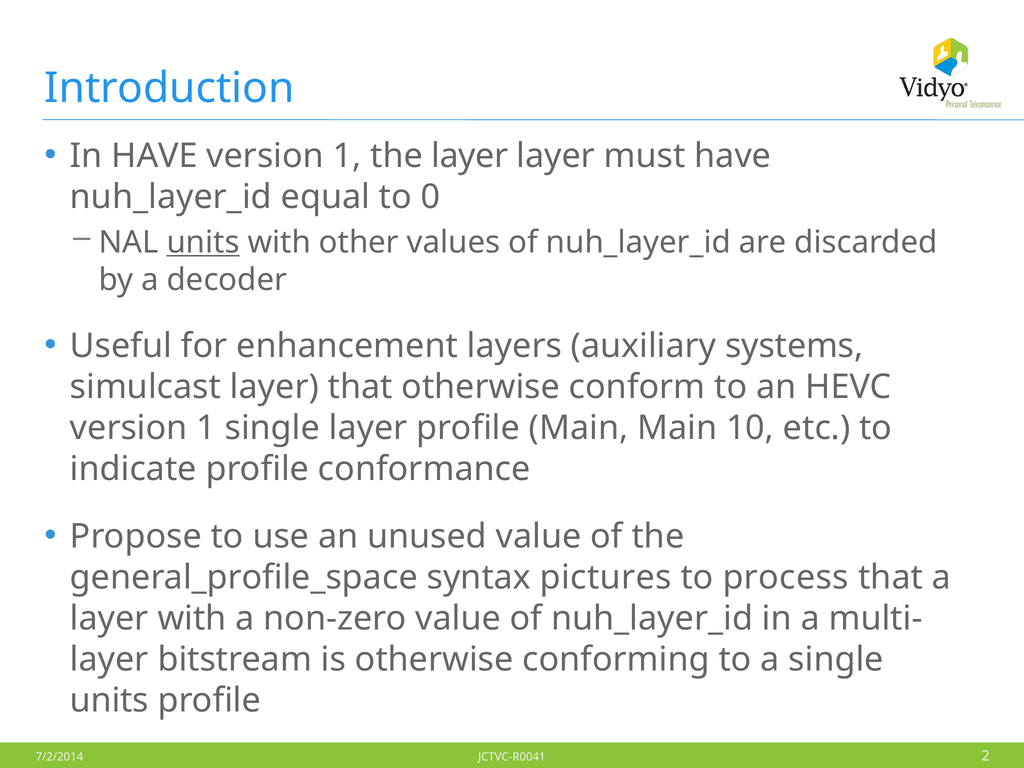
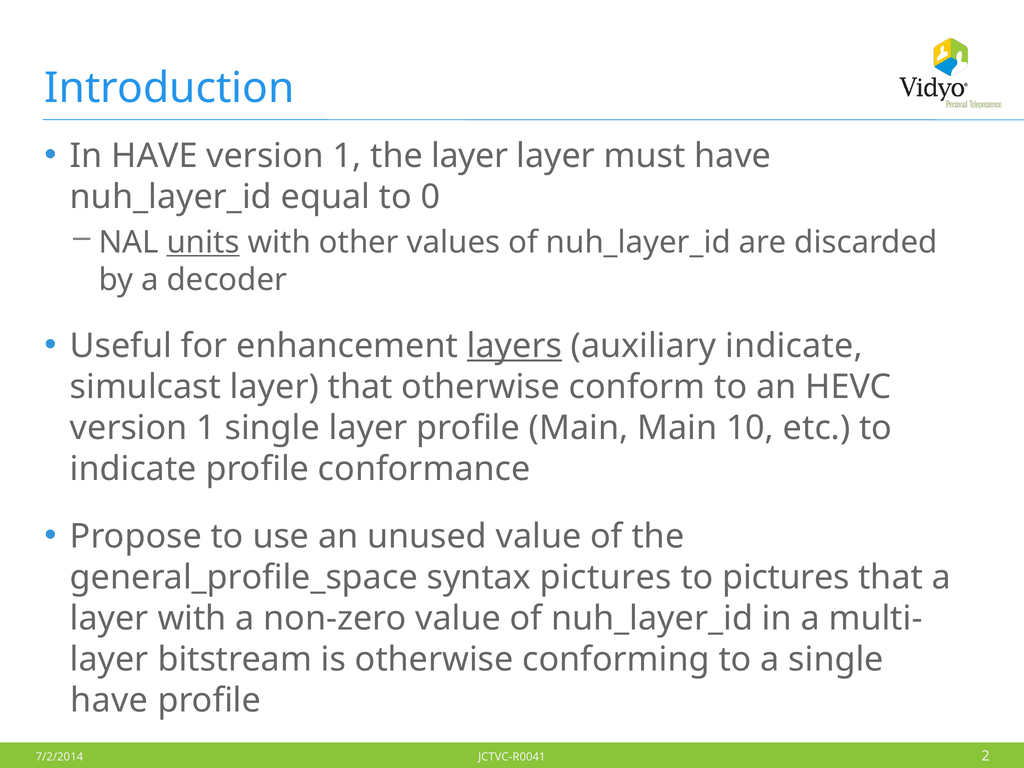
layers underline: none -> present (514, 346)
auxiliary systems: systems -> indicate (794, 346)
to process: process -> pictures (786, 578)
units: units -> have (109, 700)
